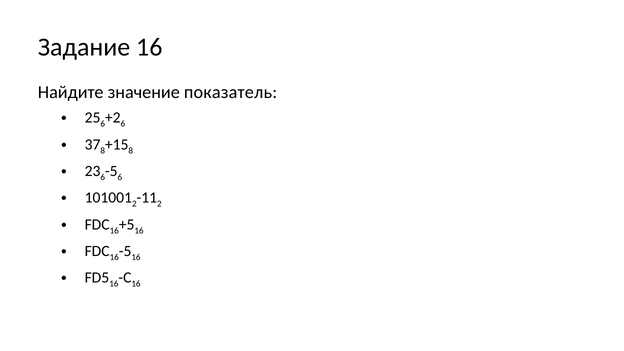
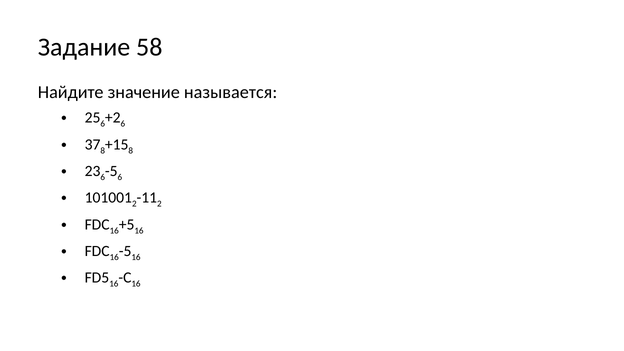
Задание 16: 16 -> 58 (149, 47)
показатель: показатель -> называется (231, 92)
